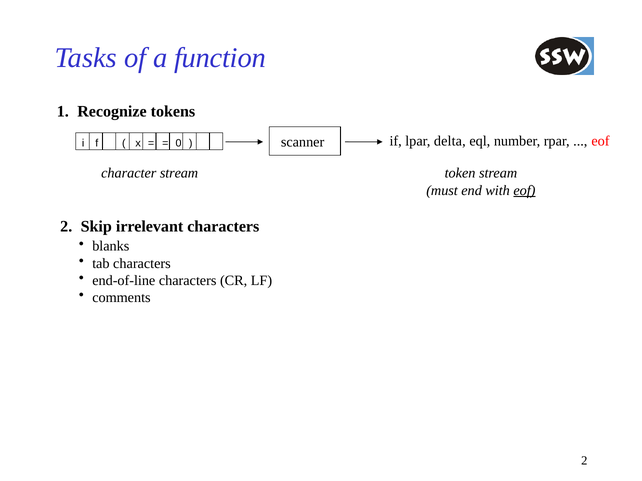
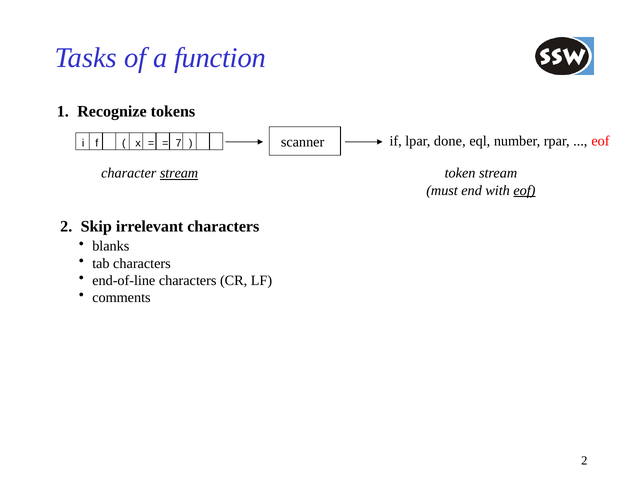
delta: delta -> done (450, 141)
0: 0 -> 7 (178, 143)
stream underline: none -> present (179, 173)
